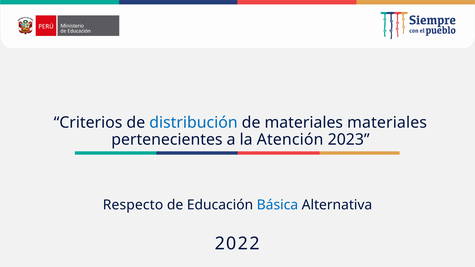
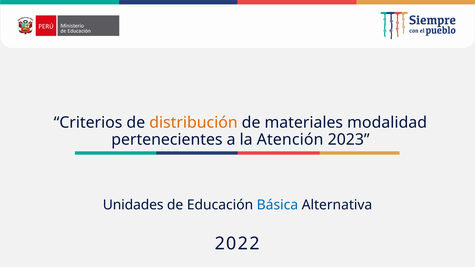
distribución colour: blue -> orange (193, 123)
materiales materiales: materiales -> modalidad (387, 123)
Respecto: Respecto -> Unidades (133, 205)
